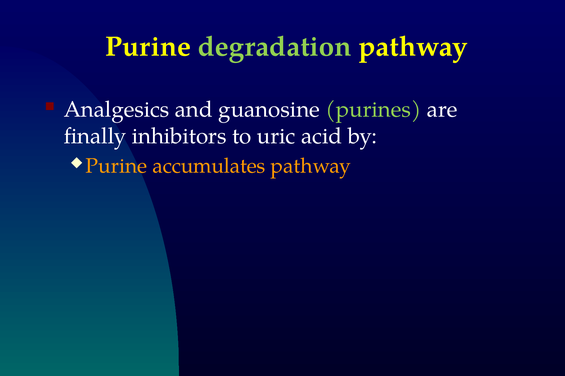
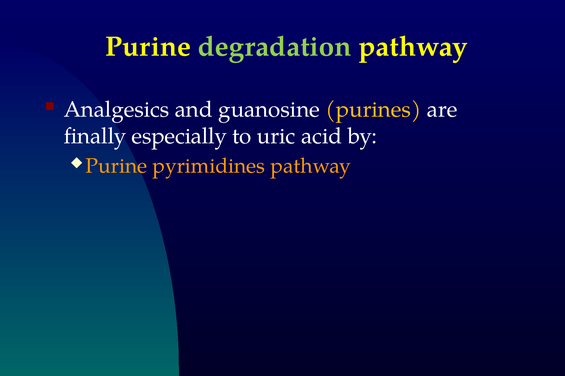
purines colour: light green -> yellow (373, 110)
inhibitors: inhibitors -> especially (179, 136)
accumulates: accumulates -> pyrimidines (209, 166)
